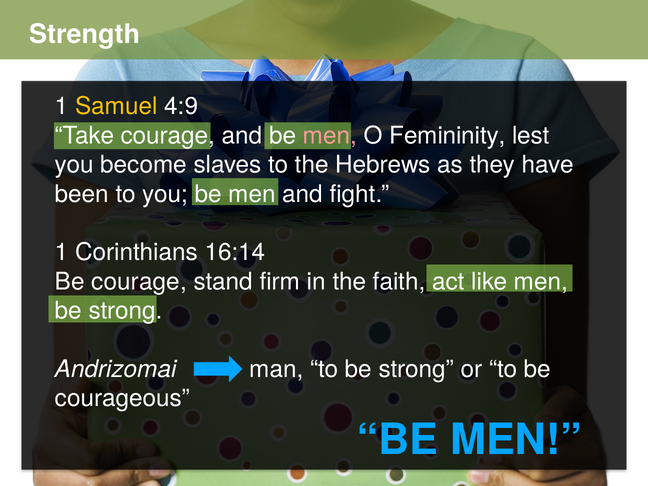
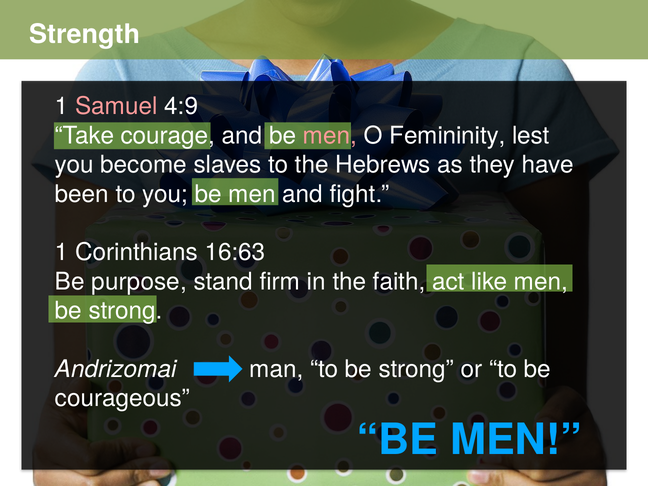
Samuel colour: yellow -> pink (116, 106)
16:14: 16:14 -> 16:63 (235, 252)
Be courage: courage -> purpose (139, 282)
